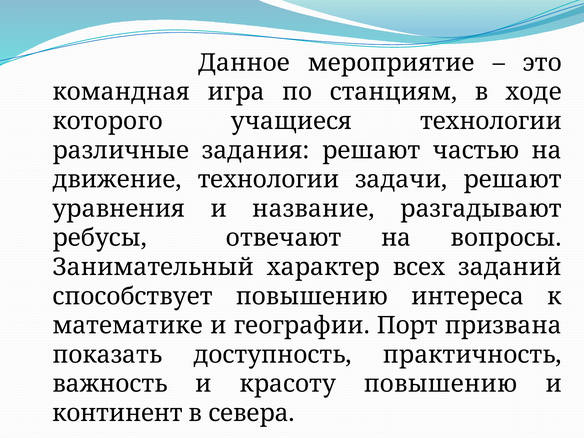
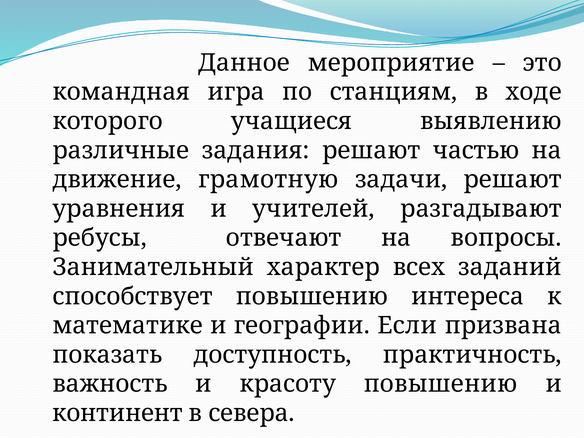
учащиеся технологии: технологии -> выявлению (491, 121)
движение технологии: технологии -> грамотную (268, 180)
название: название -> учителей (314, 209)
Порт: Порт -> Если (407, 326)
